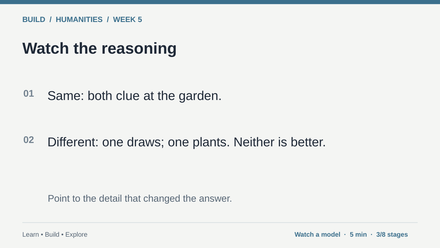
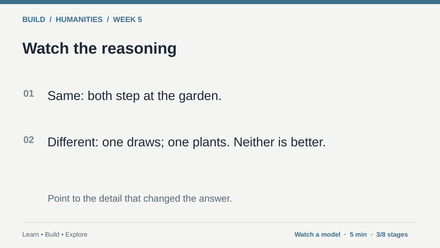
clue: clue -> step (128, 96)
